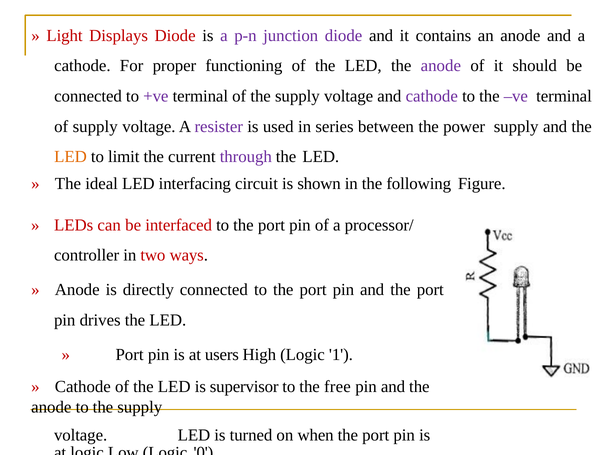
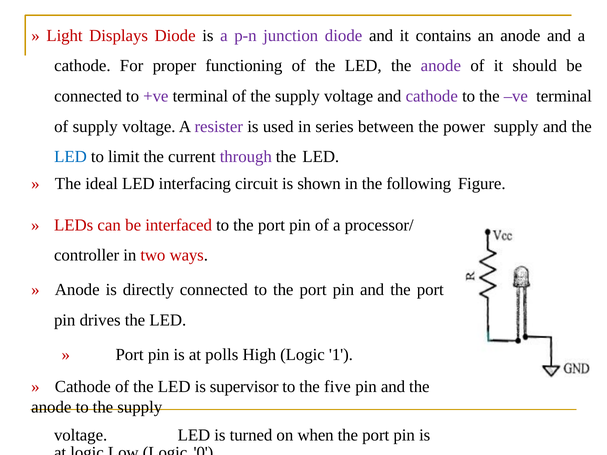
LED colour: orange -> blue (71, 157)
users: users -> polls (222, 355)
free: free -> five (337, 387)
